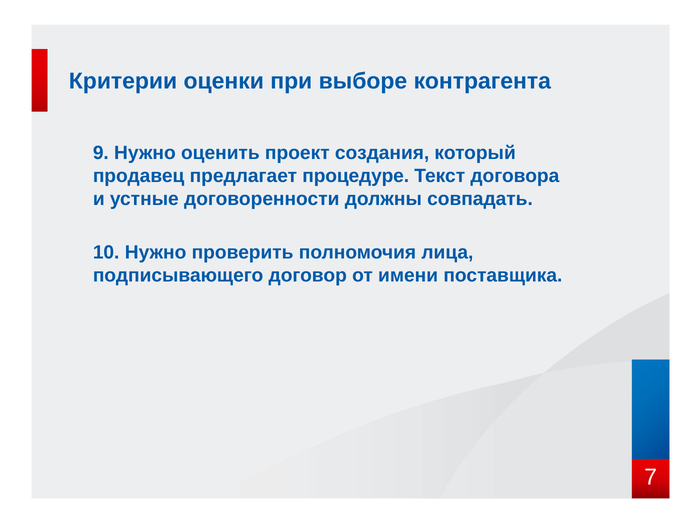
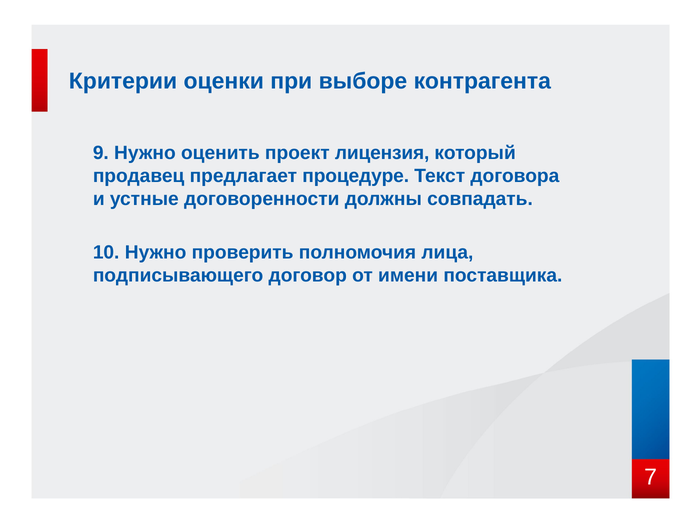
создания: создания -> лицензия (382, 153)
